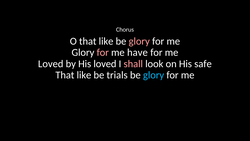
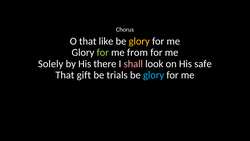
glory colour: pink -> yellow (139, 41)
for colour: pink -> light green (103, 52)
have: have -> from (137, 52)
Loved: Loved -> Solely (51, 64)
His loved: loved -> there (105, 64)
like: like -> gift (84, 75)
